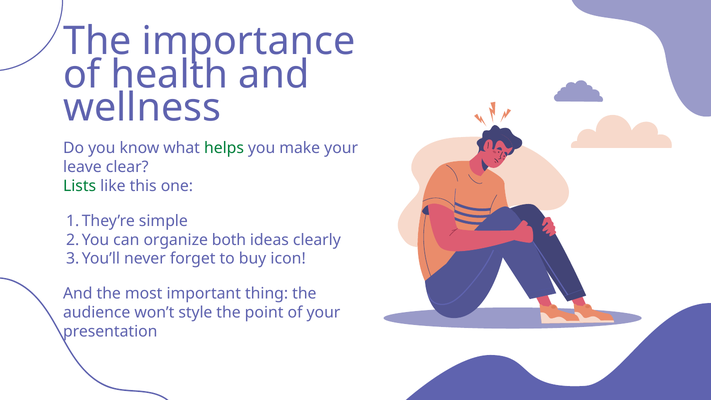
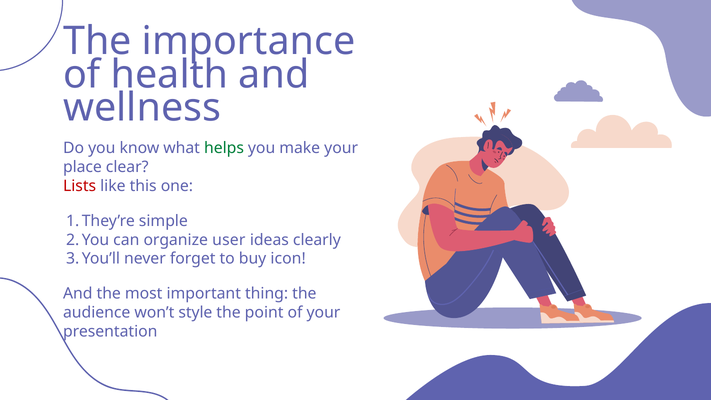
leave: leave -> place (82, 167)
Lists colour: green -> red (80, 186)
both: both -> user (229, 240)
